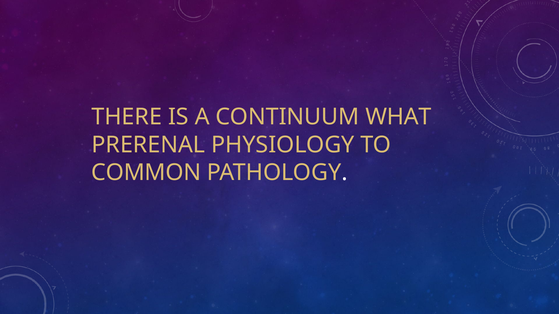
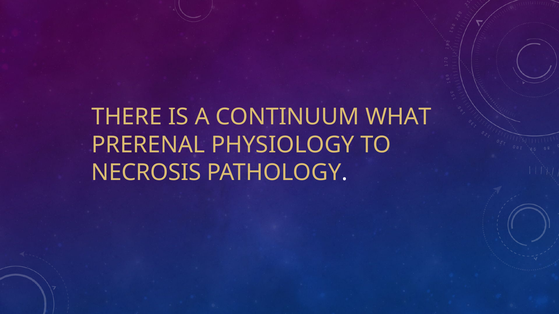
COMMON: COMMON -> NECROSIS (146, 173)
